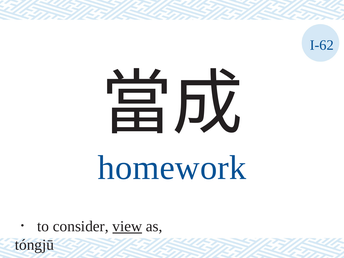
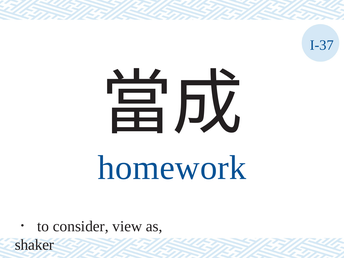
I-62: I-62 -> I-37 (322, 45)
view underline: present -> none (127, 226)
tóngjū: tóngjū -> shaker (34, 245)
